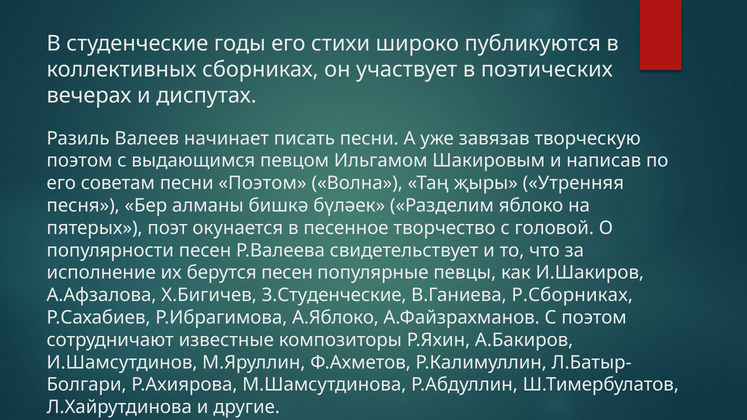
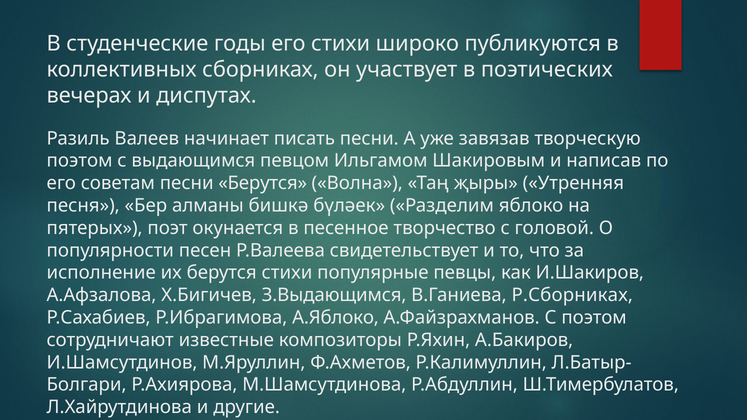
песни Поэтом: Поэтом -> Берутся (263, 183)
берутся песен: песен -> стихи (287, 273)
З.Студенческие: З.Студенческие -> З.Выдающимся (334, 295)
